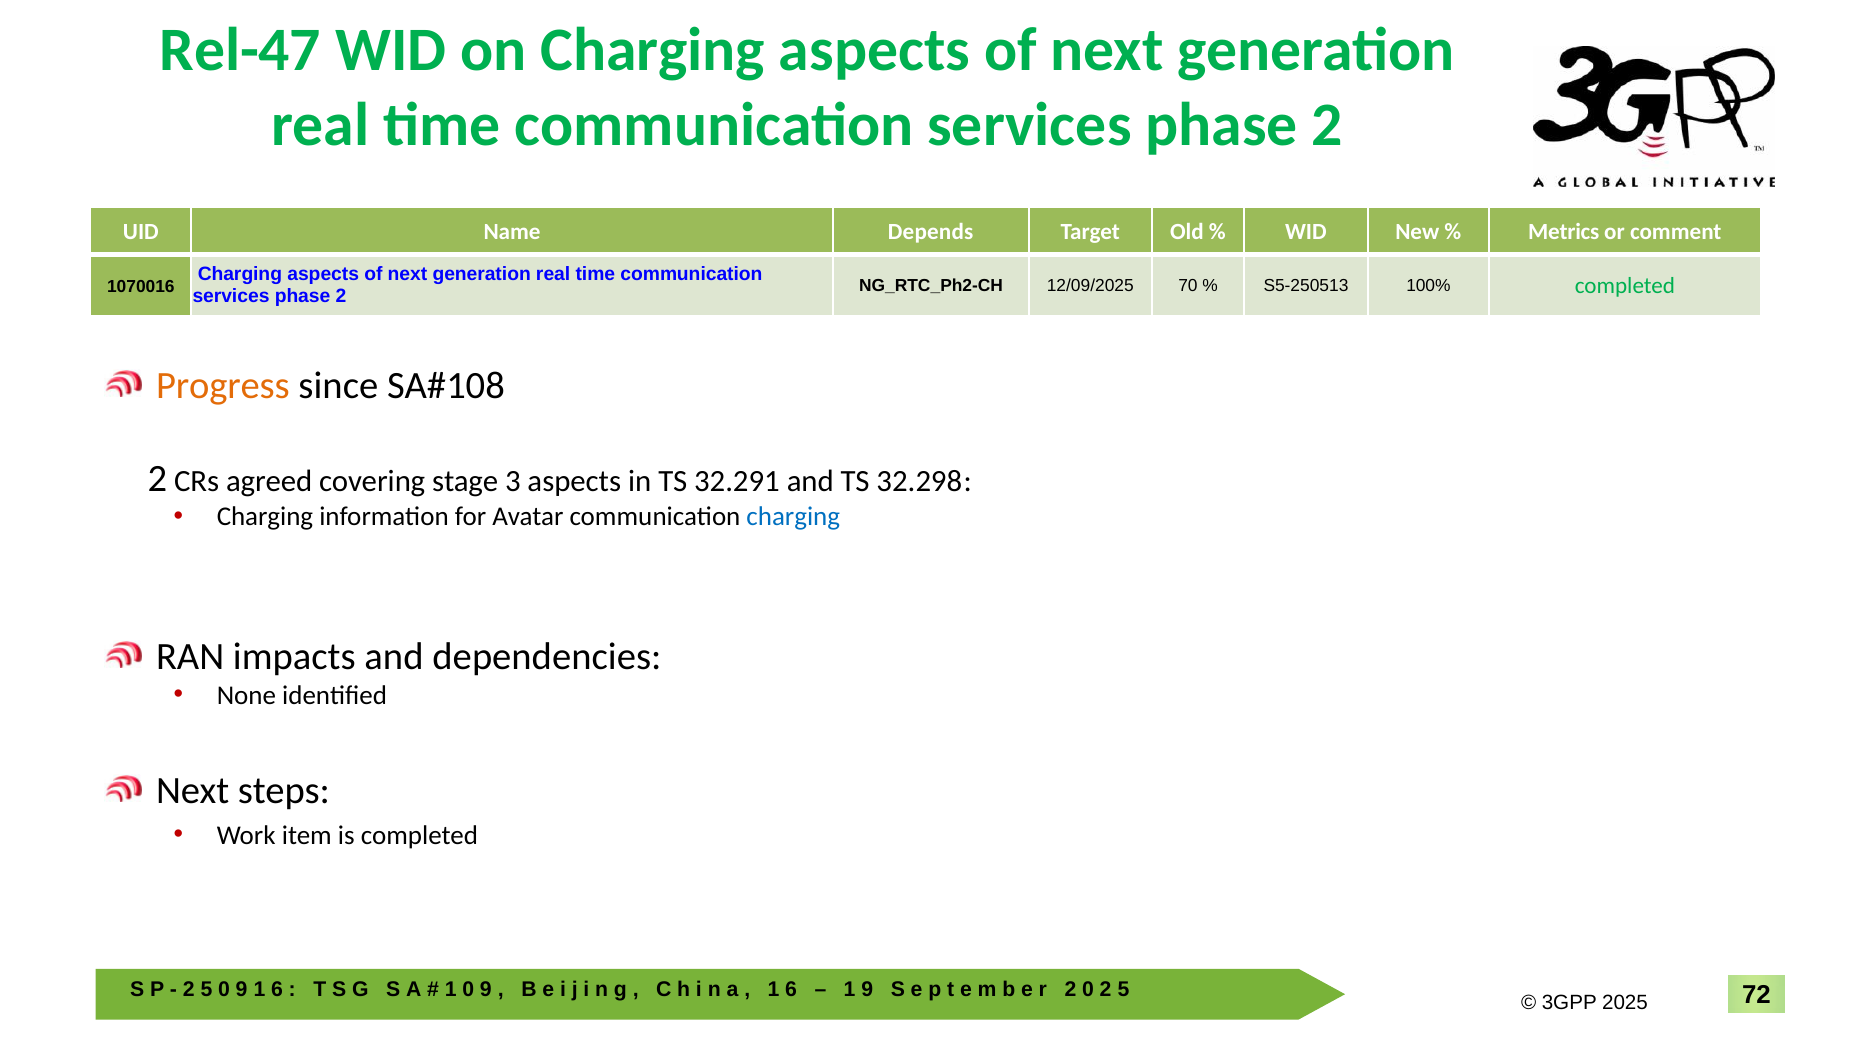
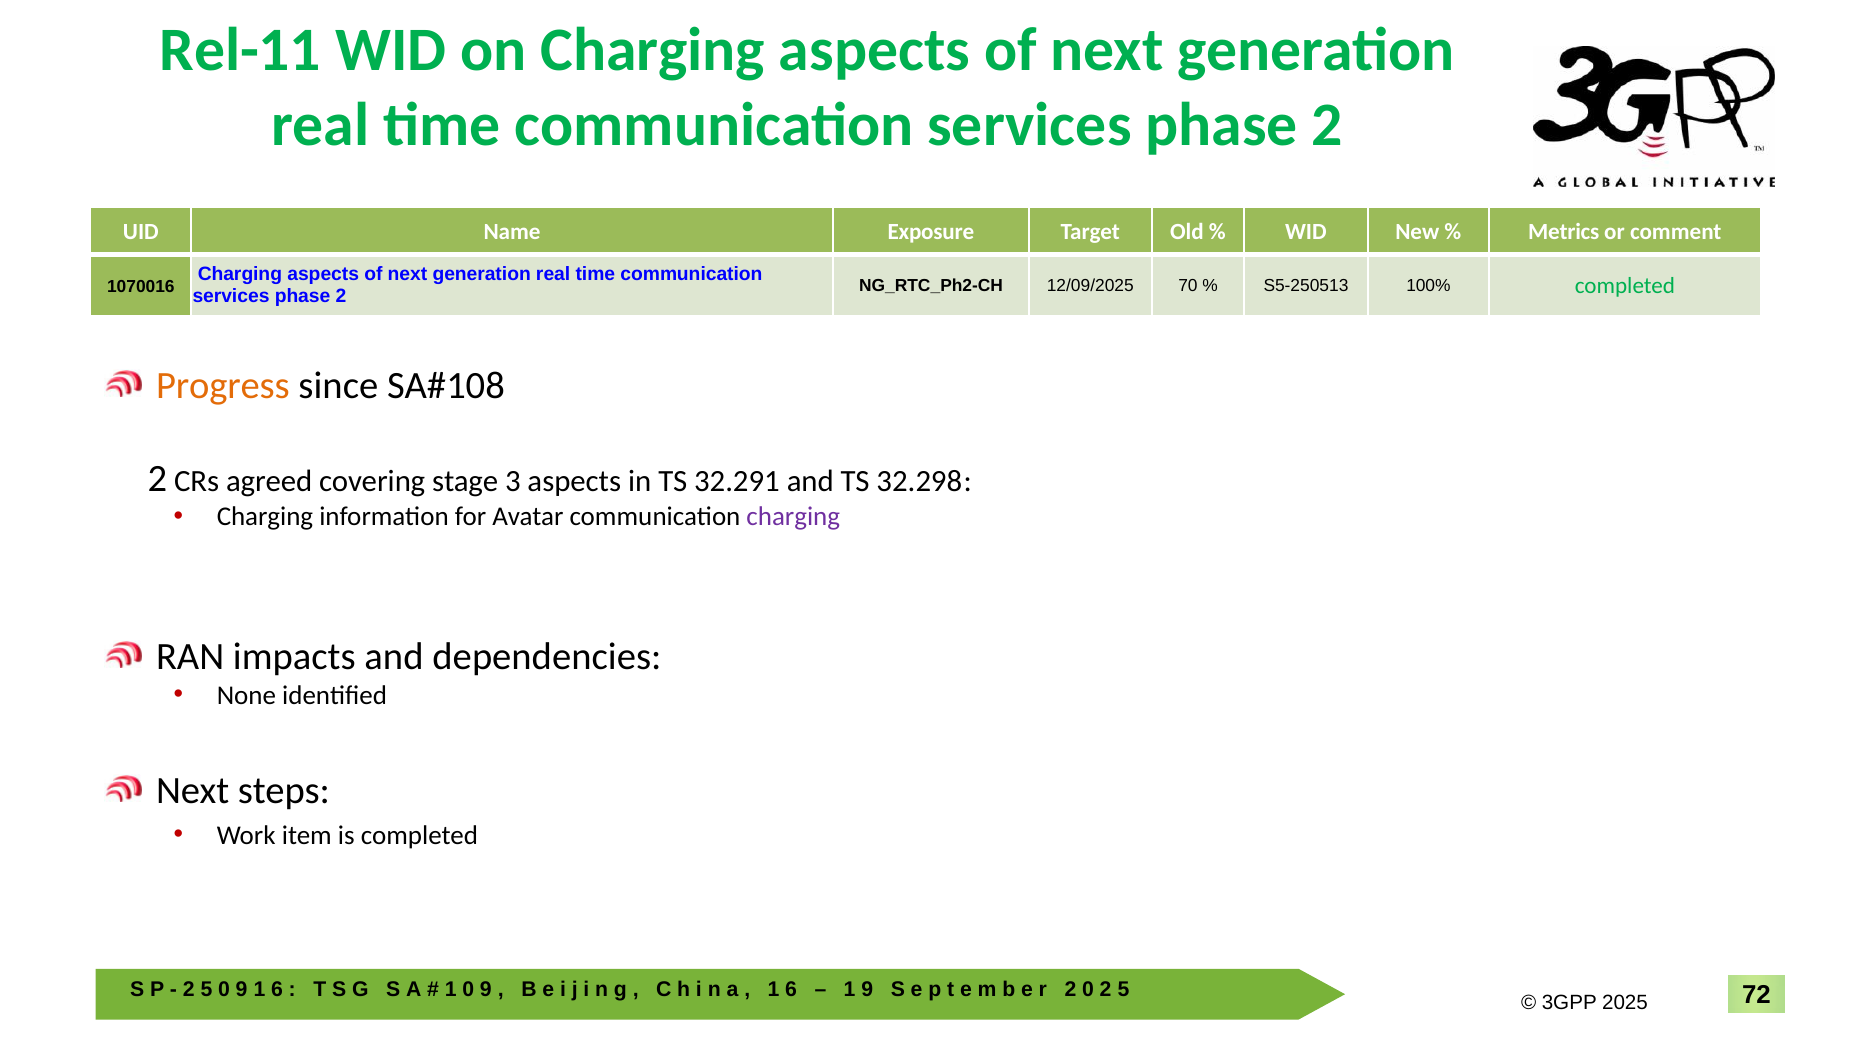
Rel-47: Rel-47 -> Rel-11 (240, 51)
Depends: Depends -> Exposure (931, 232)
charging colour: blue -> purple (793, 517)
